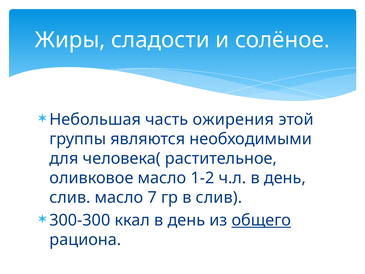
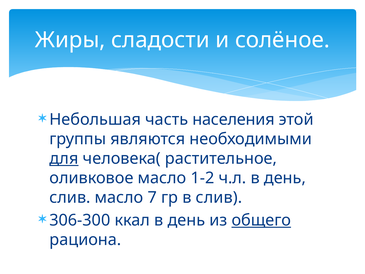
ожирения: ожирения -> населения (234, 119)
для underline: none -> present (64, 158)
300-300: 300-300 -> 306-300 (80, 220)
